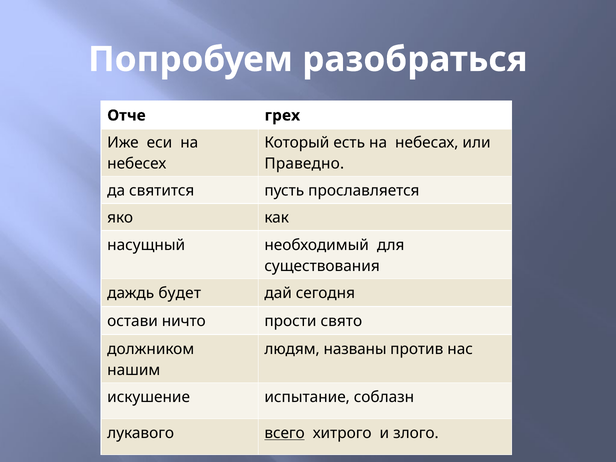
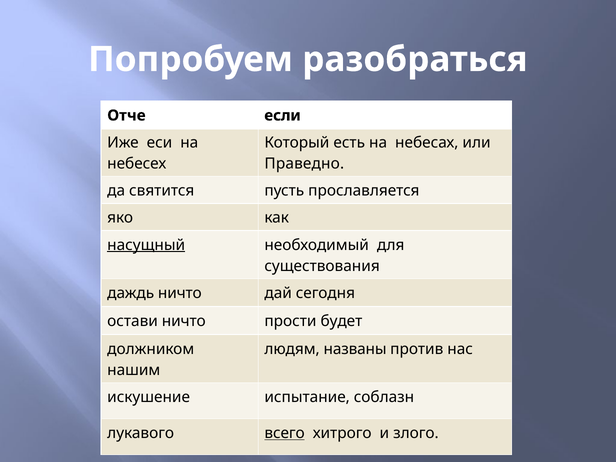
грех: грех -> если (282, 115)
насущный underline: none -> present (146, 245)
даждь будет: будет -> ничто (180, 293)
свято: свято -> будет (341, 321)
